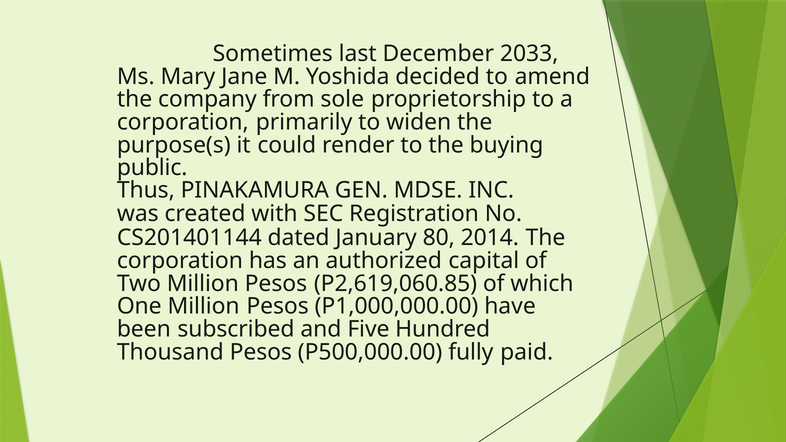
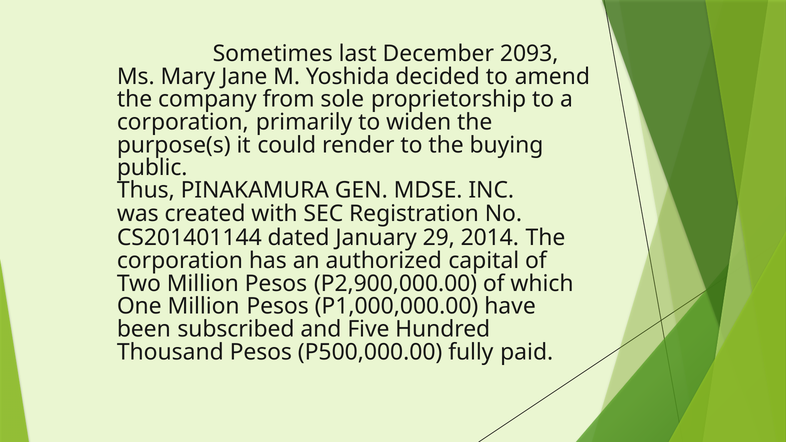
2033: 2033 -> 2093 (529, 54)
80: 80 -> 29 (439, 238)
P2,619,060.85: P2,619,060.85 -> P2,900,000.00 (396, 284)
